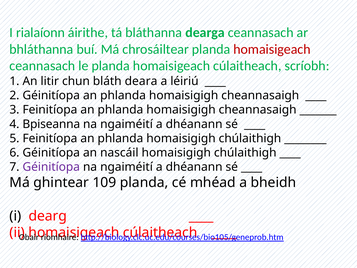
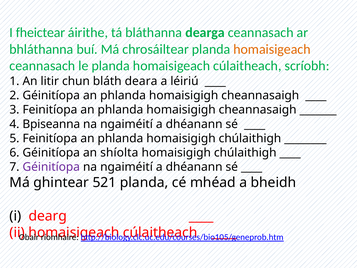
rialaíonn: rialaíonn -> fheictear (40, 32)
homaisigeach colour: red -> orange (272, 49)
nascáil: nascáil -> shíolta (119, 153)
109: 109 -> 521 (104, 182)
